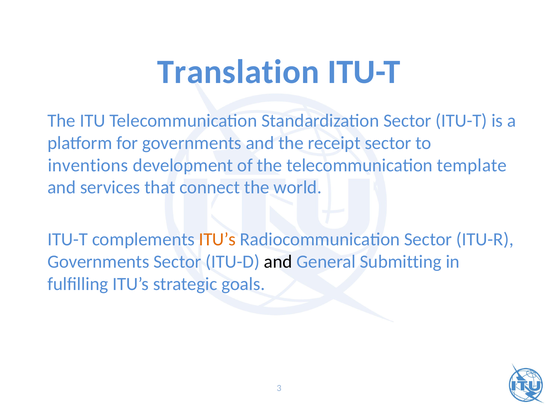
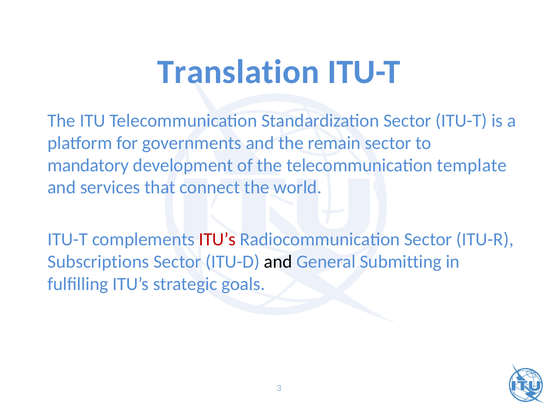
receipt: receipt -> remain (334, 143)
inventions: inventions -> mandatory (88, 165)
ITU’s colour: orange -> red (217, 240)
Governments: Governments -> Subscriptions (98, 262)
